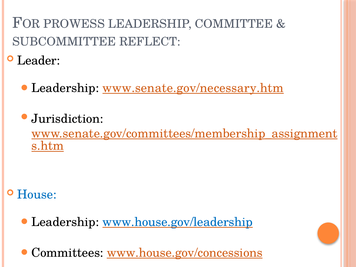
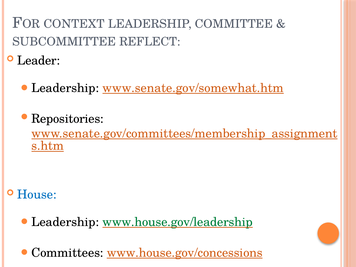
PROWESS: PROWESS -> CONTEXT (74, 24)
www.senate.gov/necessary.htm: www.senate.gov/necessary.htm -> www.senate.gov/somewhat.htm (193, 88)
Jurisdiction: Jurisdiction -> Repositories (67, 119)
www.house.gov/leadership colour: blue -> green (178, 222)
